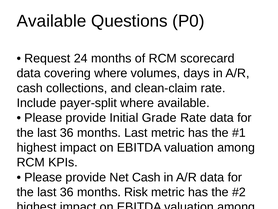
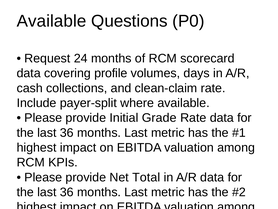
covering where: where -> profile (111, 73)
Net Cash: Cash -> Total (146, 177)
Risk: Risk -> Last (136, 192)
